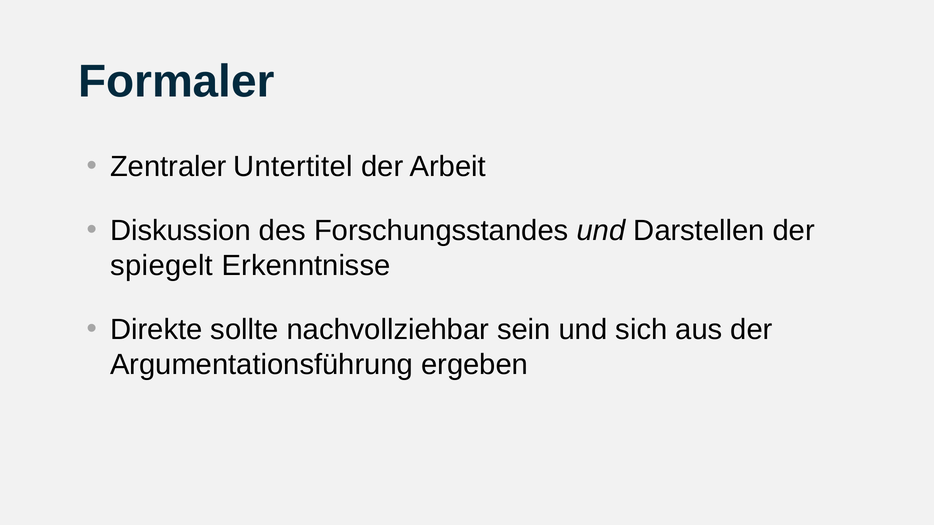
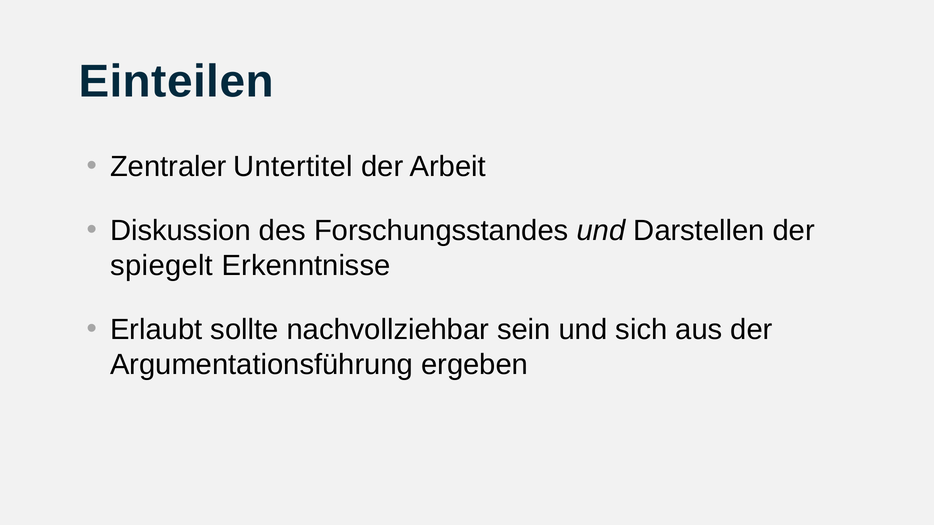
Formaler: Formaler -> Einteilen (176, 82)
Direkte: Direkte -> Erlaubt (156, 330)
